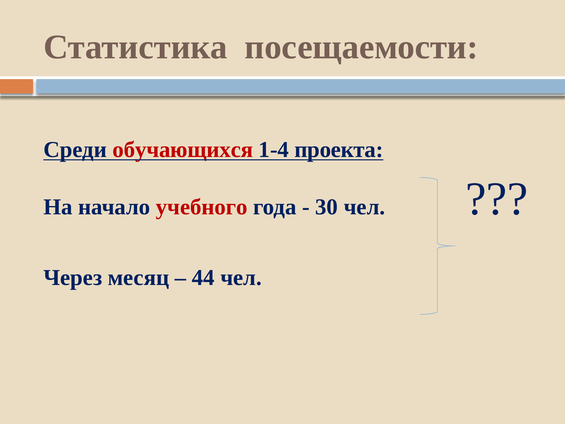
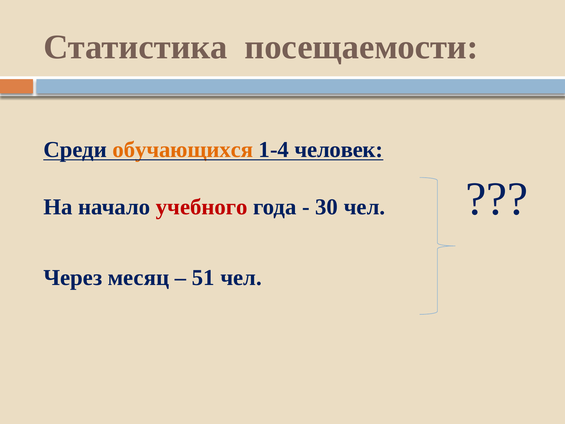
обучающихся colour: red -> orange (183, 150)
проекта: проекта -> человек (339, 150)
44: 44 -> 51 (203, 277)
